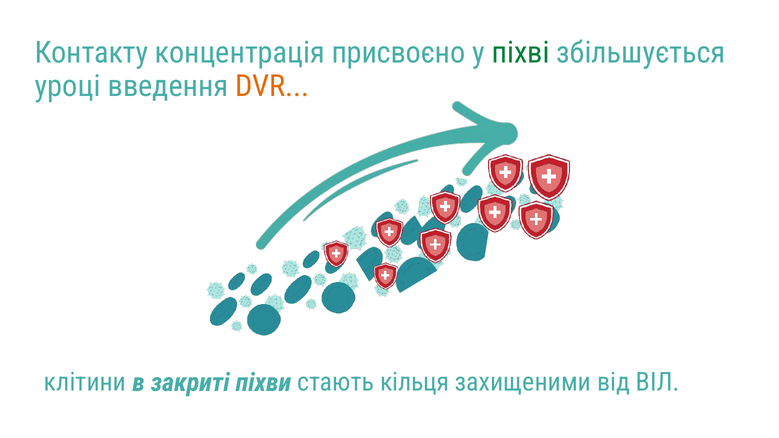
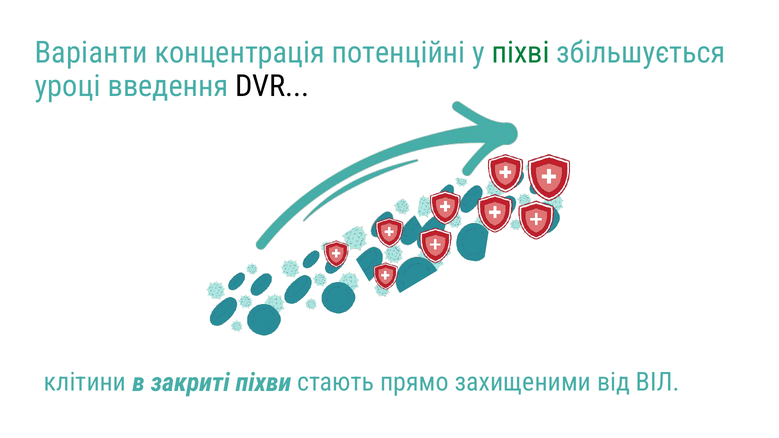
Контакту: Контакту -> Варіанти (91, 53)
присвоєно: присвоєно -> потенційні (398, 53)
DVR colour: orange -> black (272, 86)
кільця: кільця -> прямо (414, 383)
